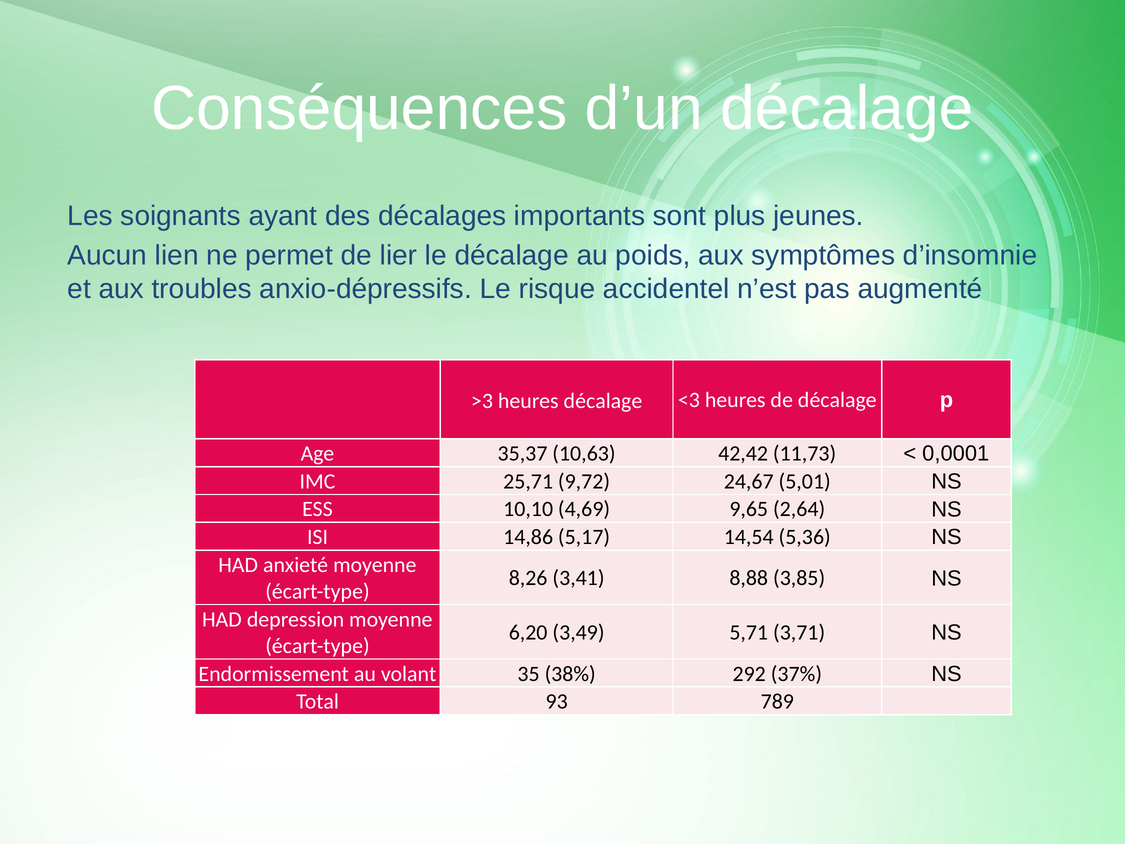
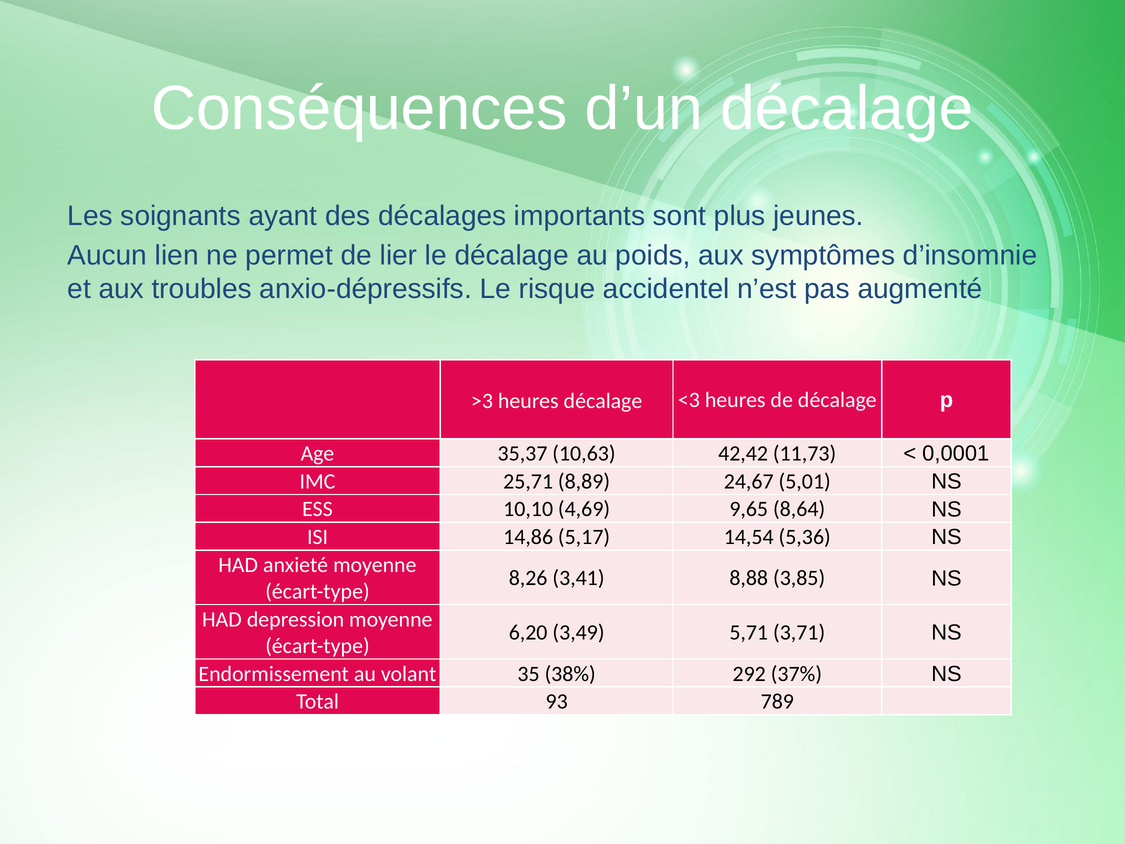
9,72: 9,72 -> 8,89 (584, 481)
2,64: 2,64 -> 8,64 (799, 509)
